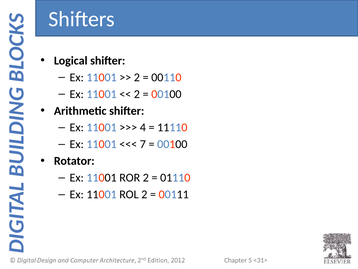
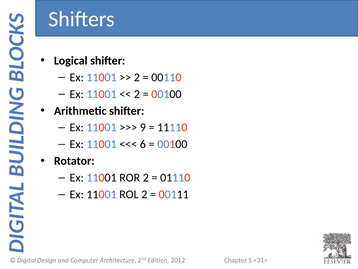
4: 4 -> 9 (143, 127)
7: 7 -> 6 (143, 144)
